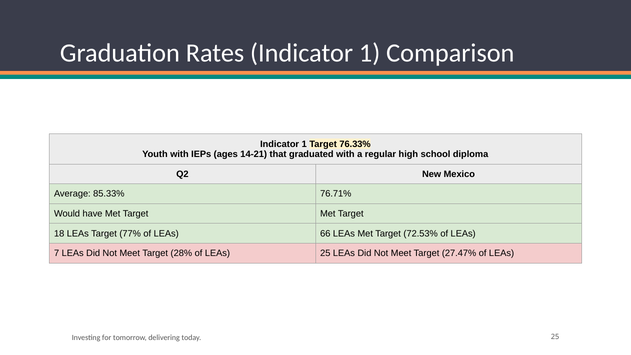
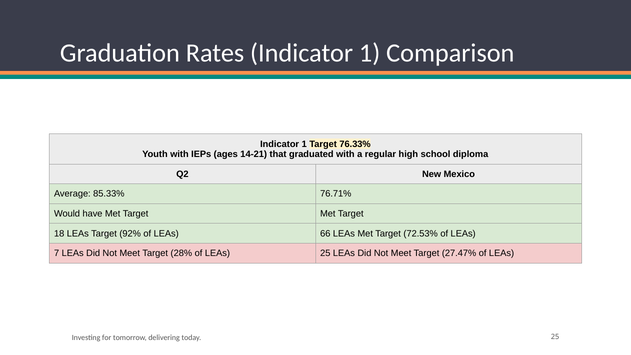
77%: 77% -> 92% (130, 233)
